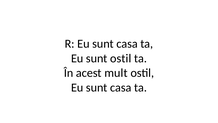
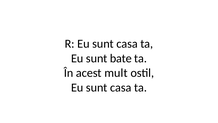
sunt ostil: ostil -> bate (121, 58)
